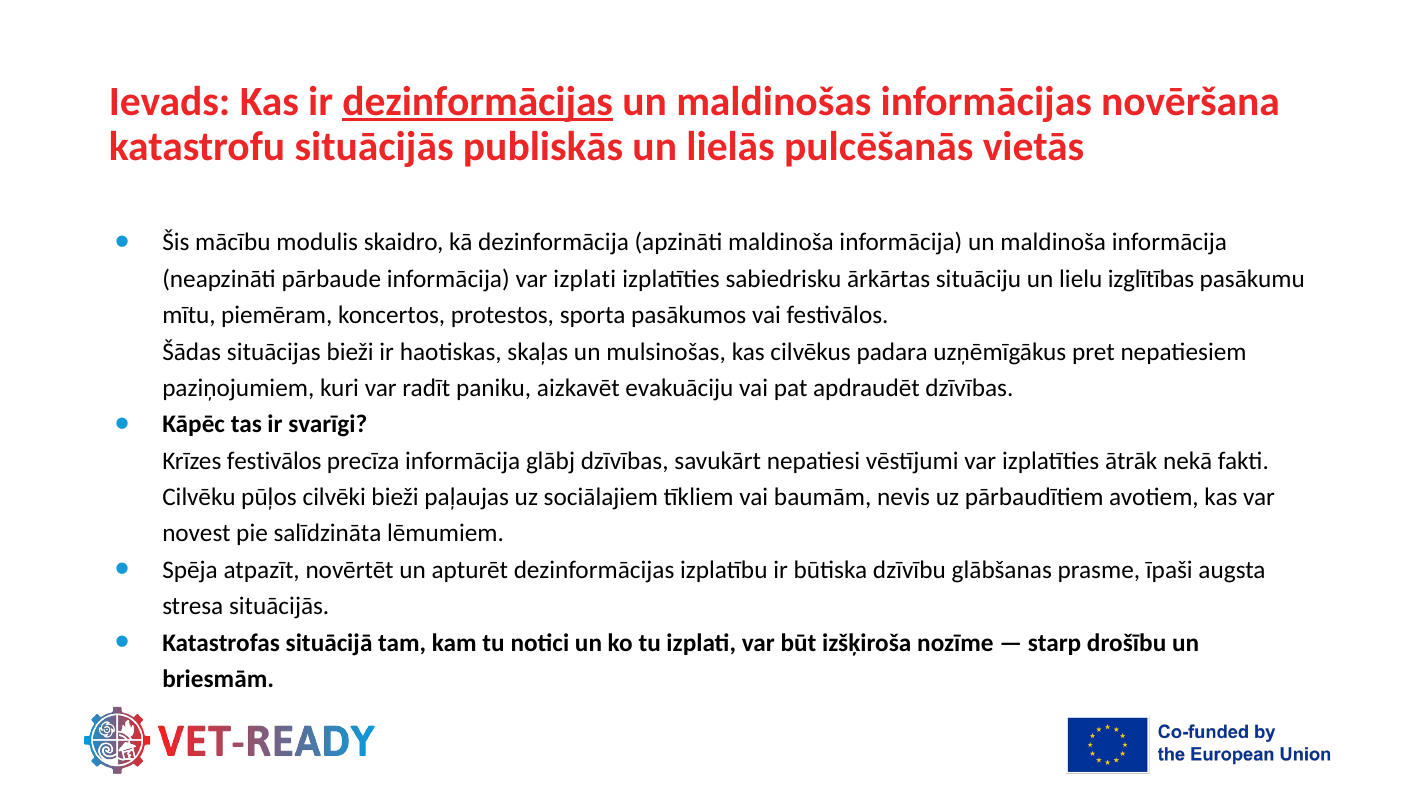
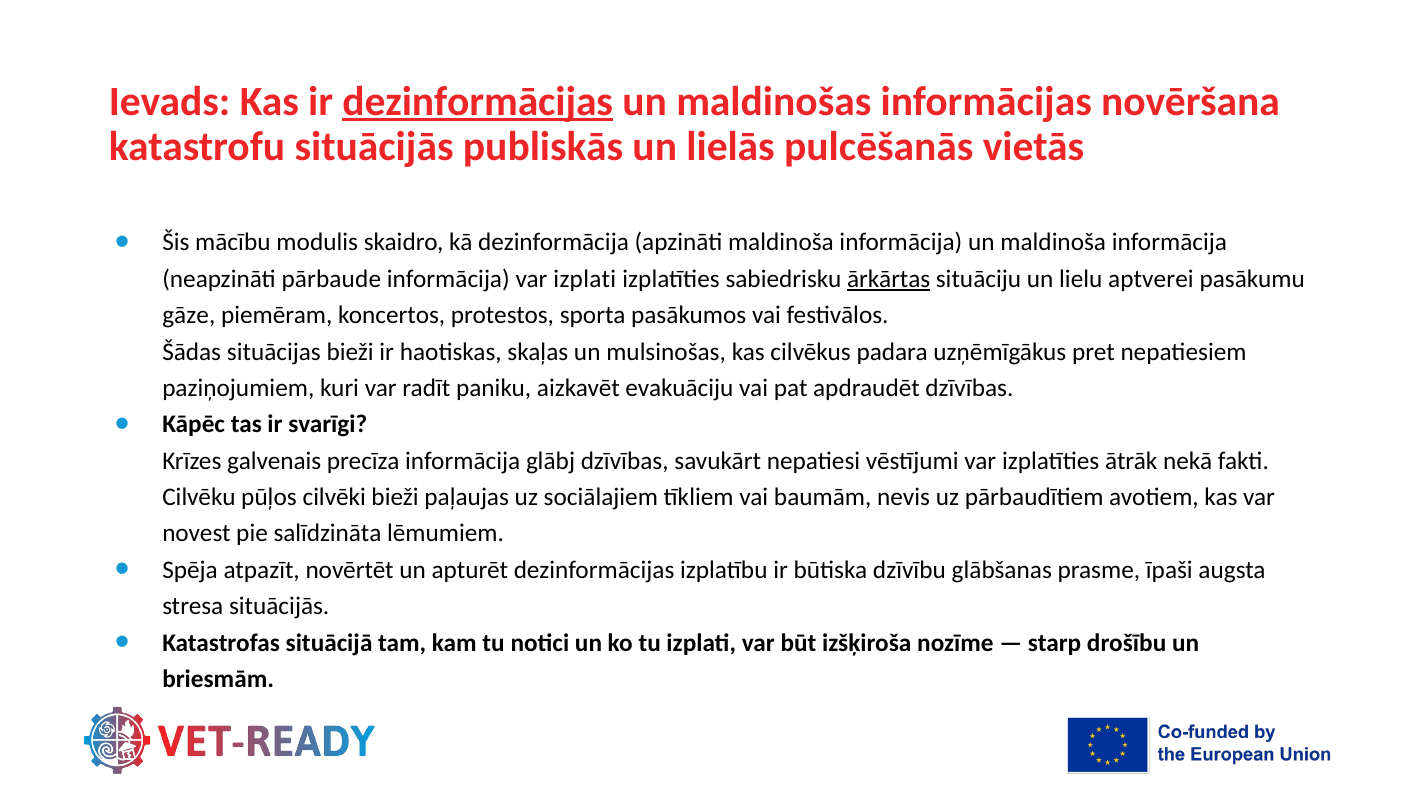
ārkārtas underline: none -> present (889, 279)
izglītības: izglītības -> aptverei (1151, 279)
mītu: mītu -> gāze (189, 315)
Krīzes festivālos: festivālos -> galvenais (274, 461)
